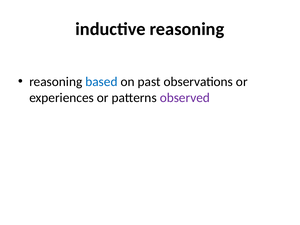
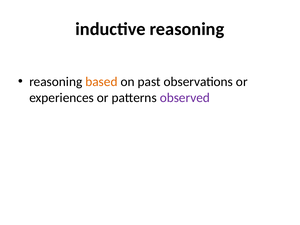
based colour: blue -> orange (101, 82)
